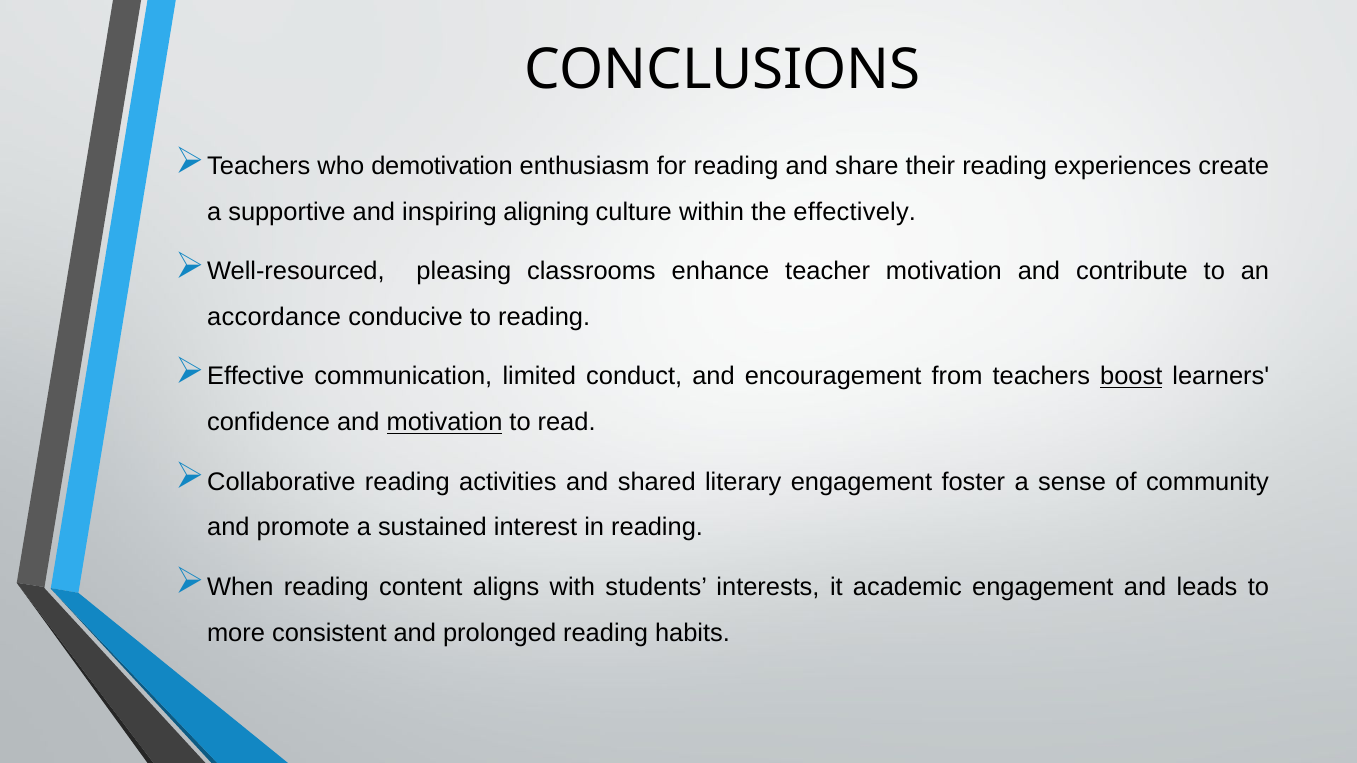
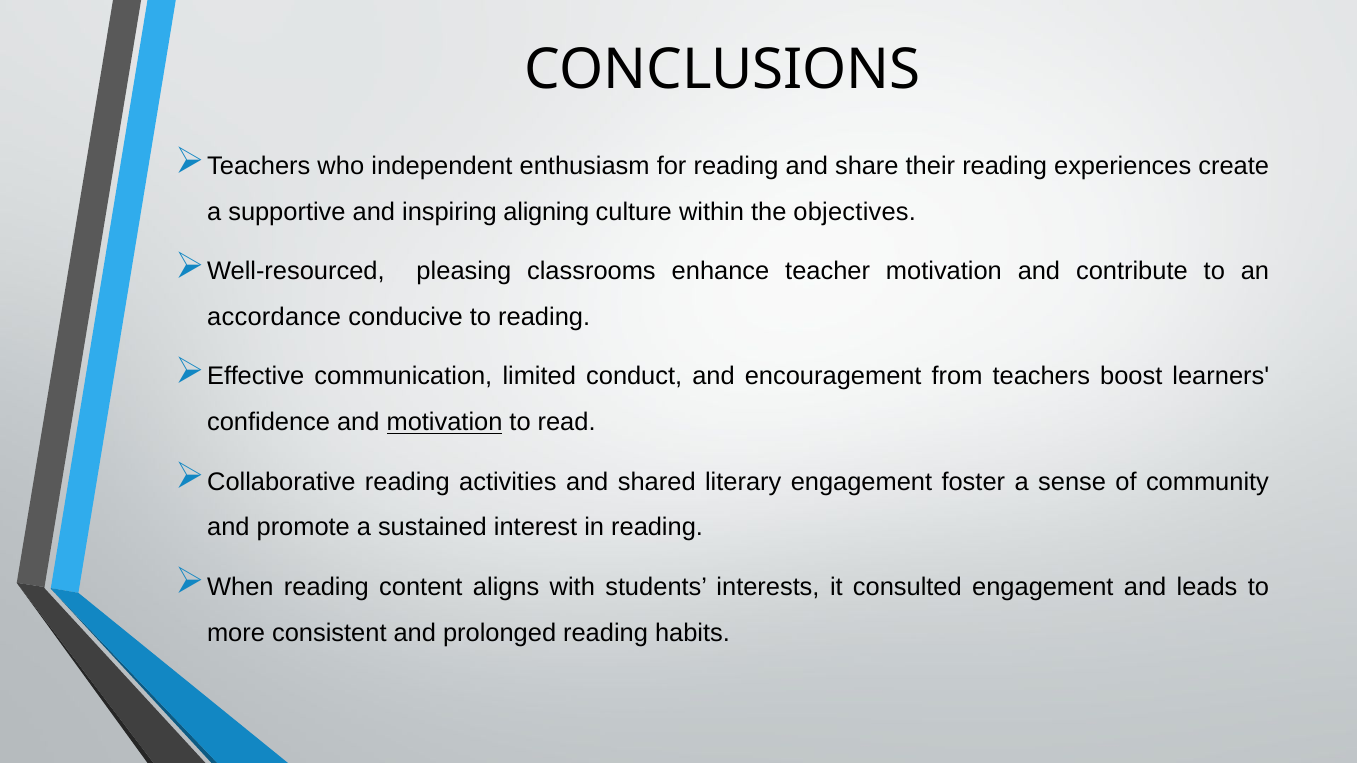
demotivation: demotivation -> independent (442, 166)
effectively: effectively -> objectives (855, 212)
boost underline: present -> none (1131, 377)
academic: academic -> consulted (907, 587)
